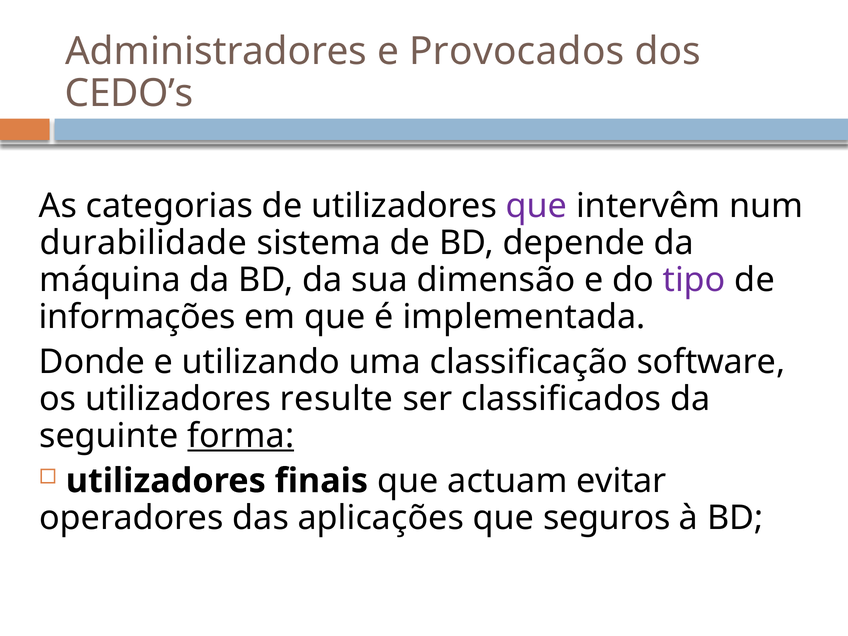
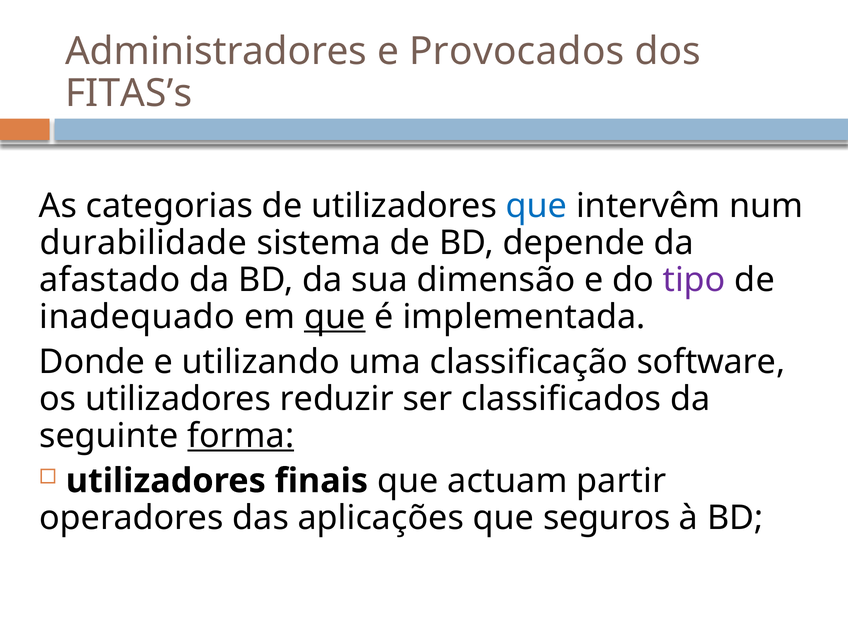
CEDO’s: CEDO’s -> FITAS’s (129, 93)
que colour: purple -> blue (537, 206)
máquina: máquina -> afastado (110, 280)
informações: informações -> inadequado (137, 317)
que underline: none -> present (335, 317)
resulte: resulte -> reduzir (337, 399)
evitar: evitar -> partir (621, 481)
